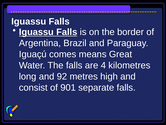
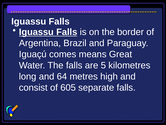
4: 4 -> 5 (103, 65)
92: 92 -> 64 (62, 76)
901: 901 -> 605 (68, 87)
